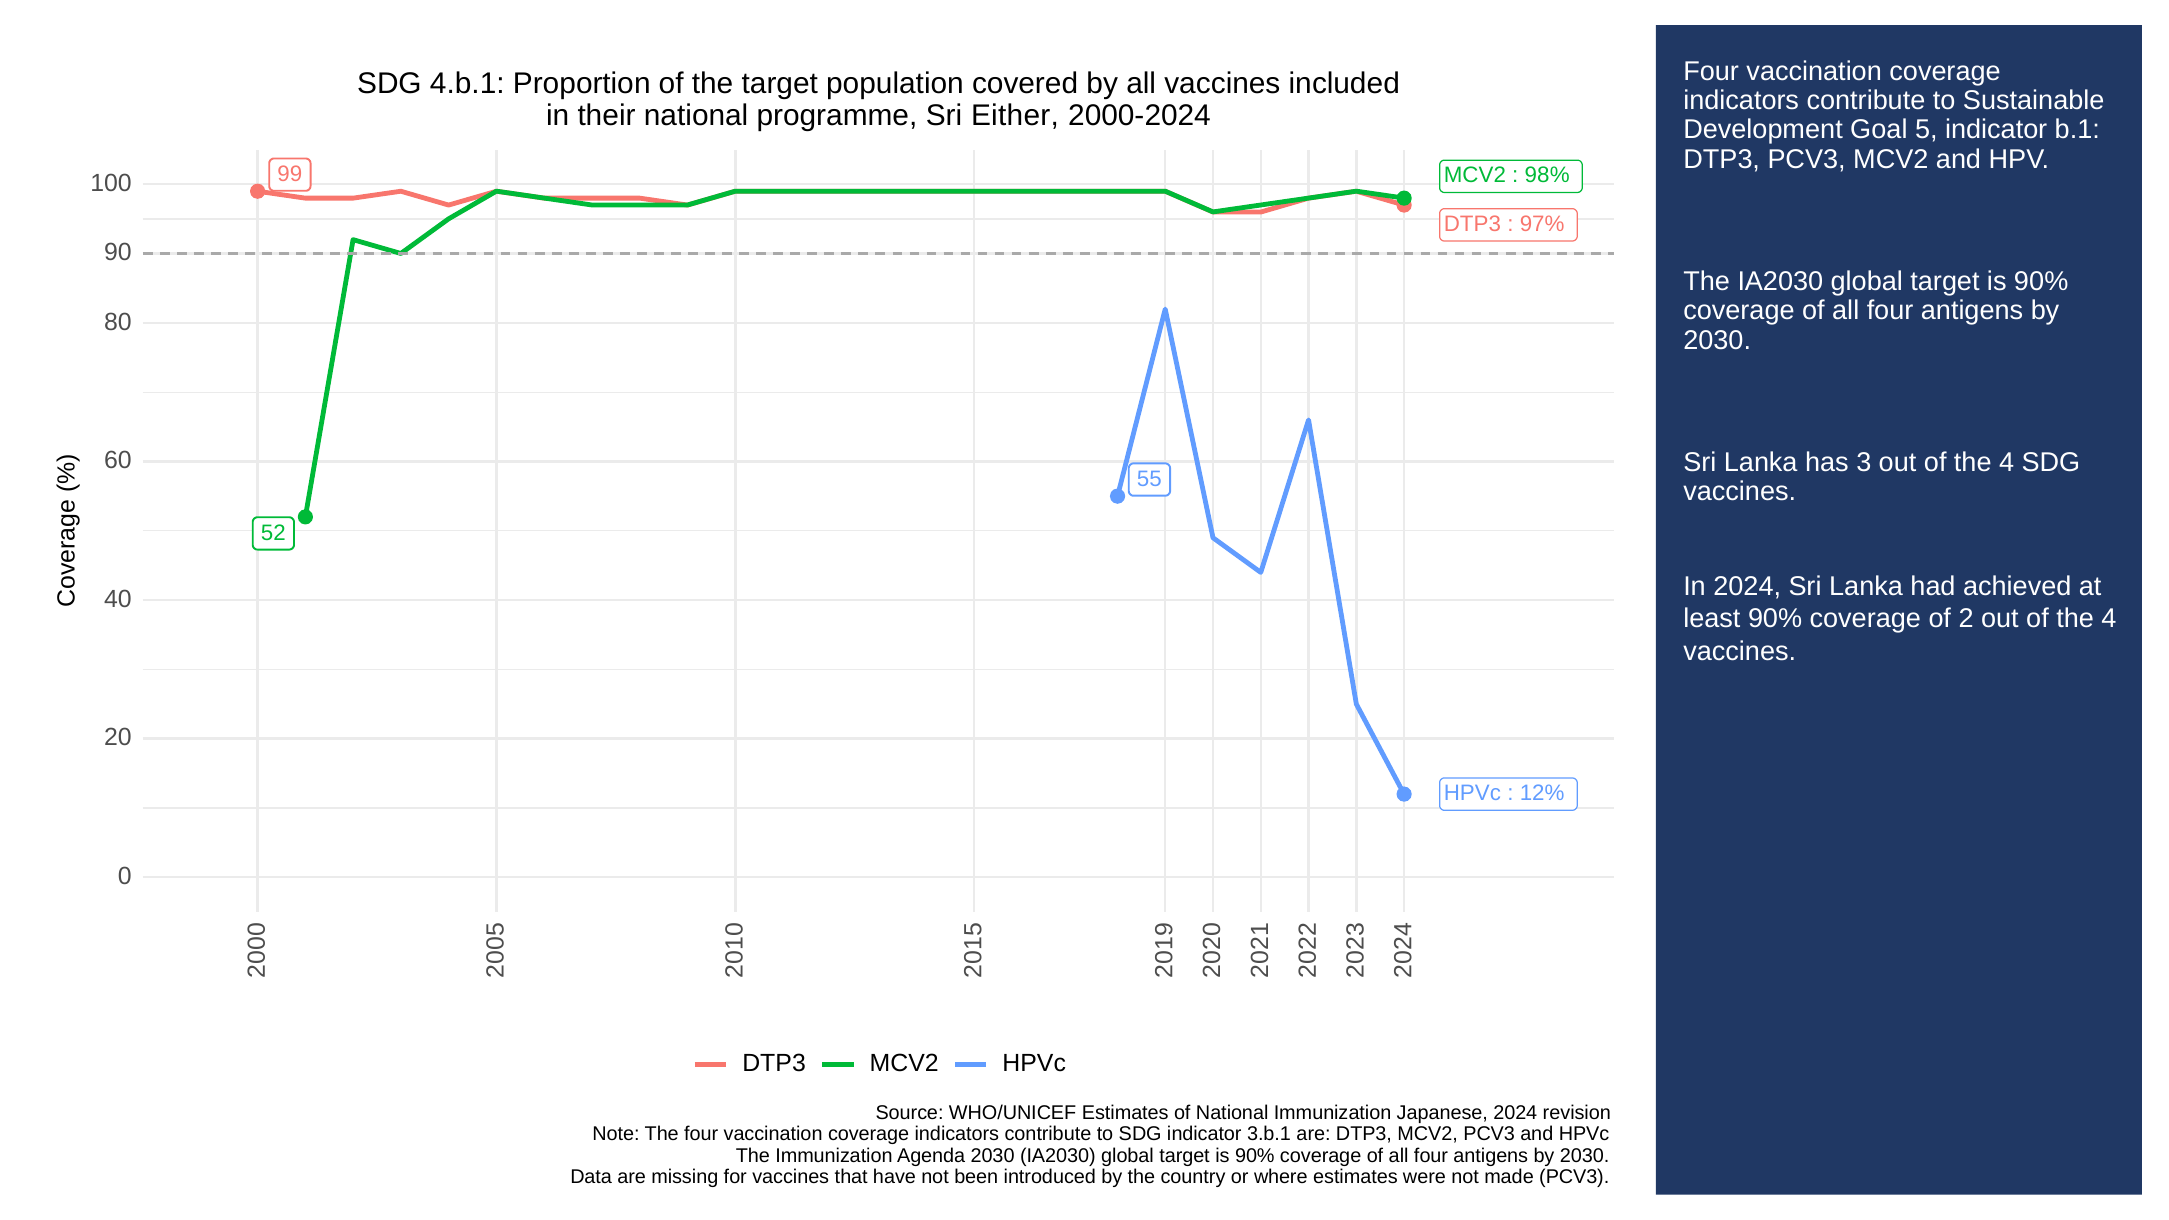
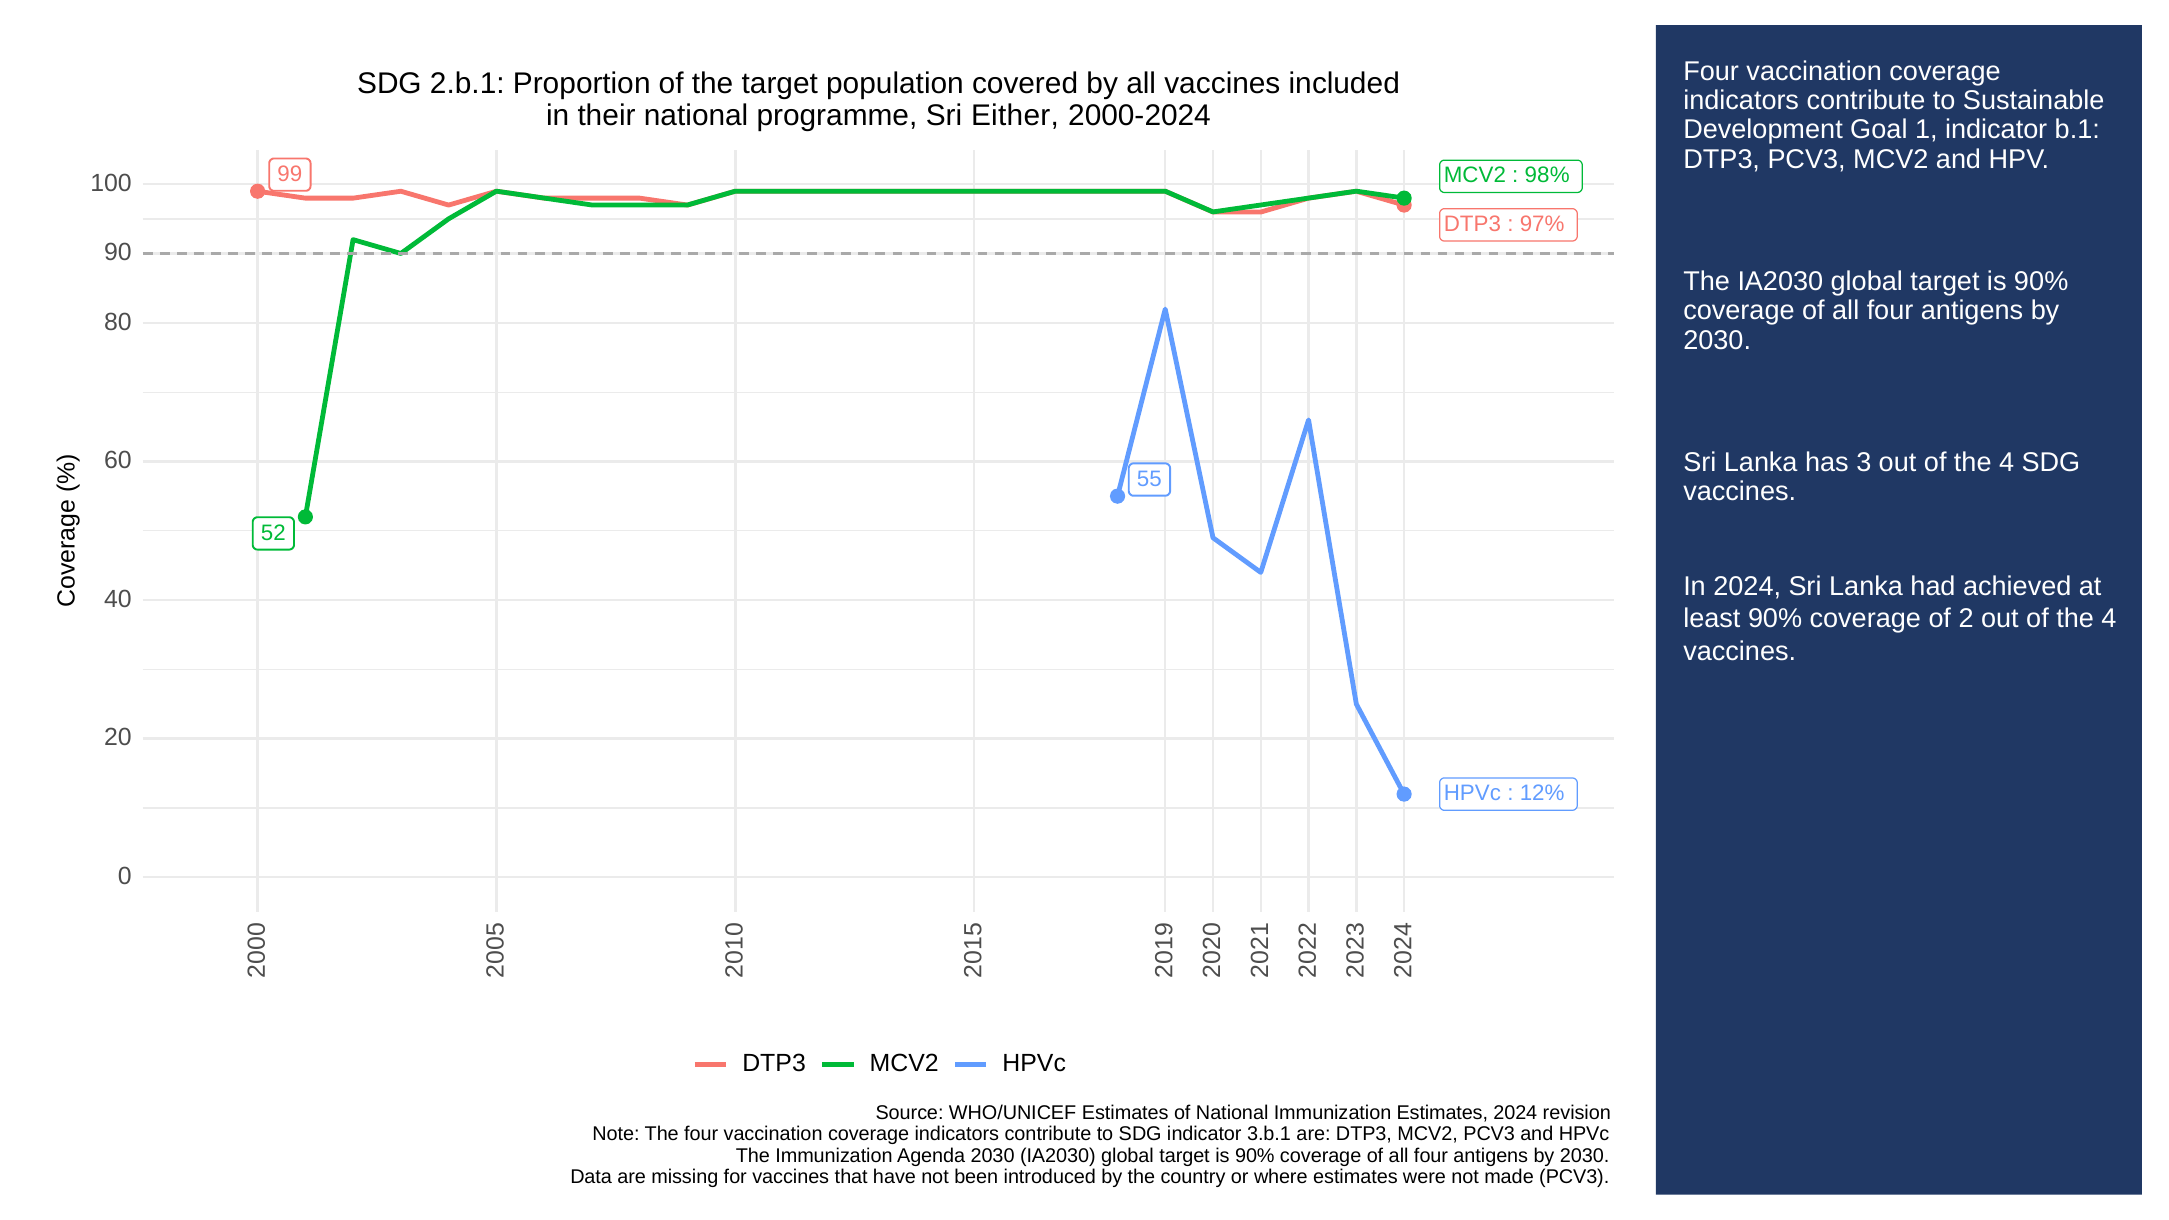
4.b.1: 4.b.1 -> 2.b.1 (467, 84)
Goal 5: 5 -> 1 (1926, 130)
Immunization Japanese: Japanese -> Estimates (1442, 1113)
